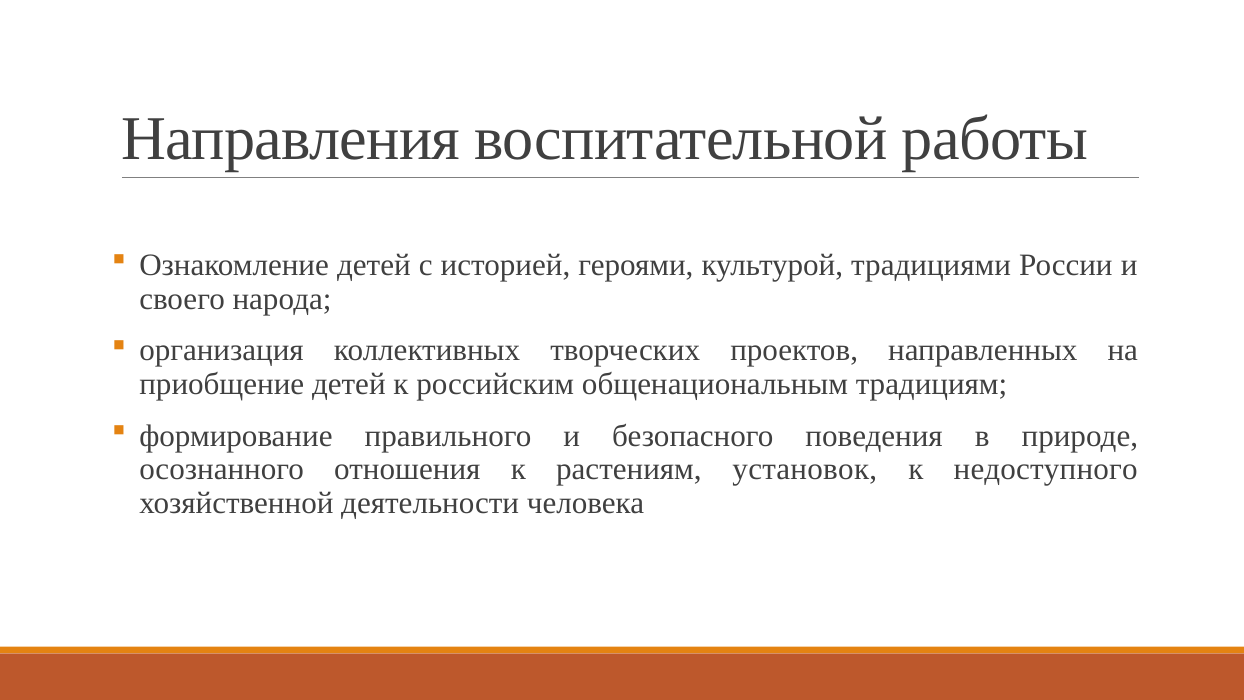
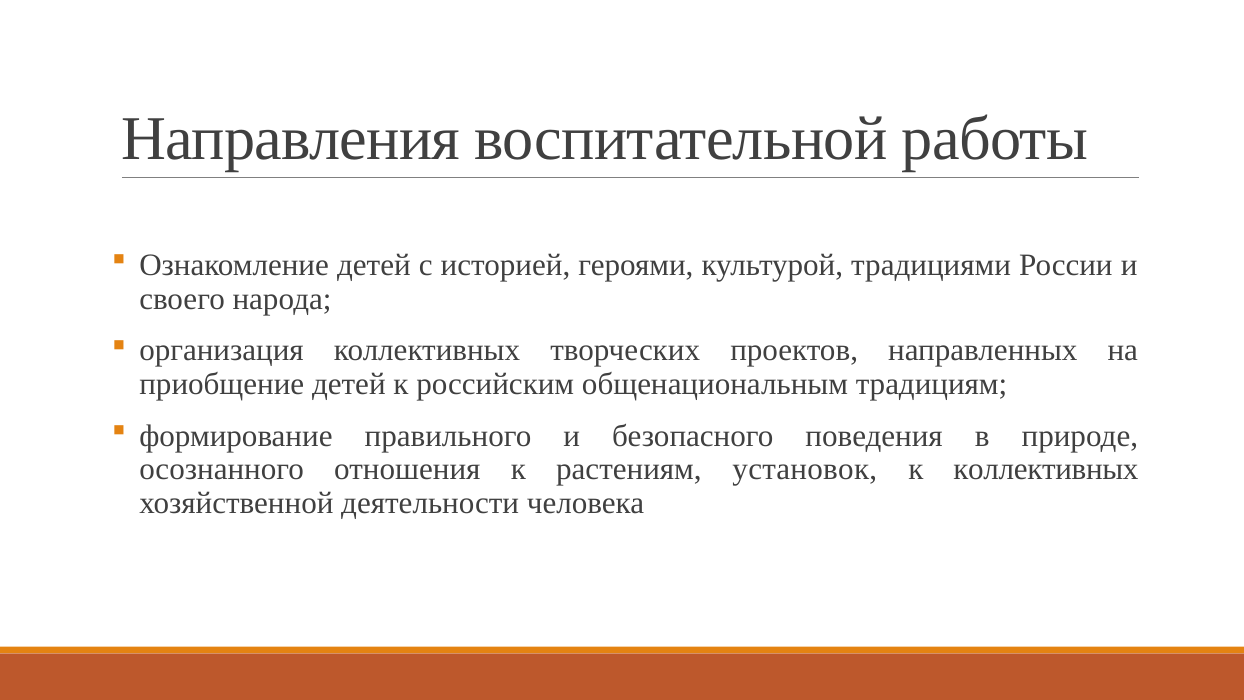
к недоступного: недоступного -> коллективных (1046, 469)
